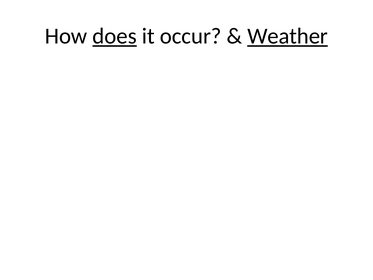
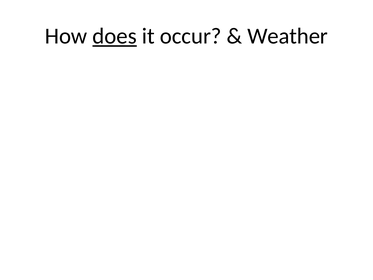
Weather underline: present -> none (288, 36)
